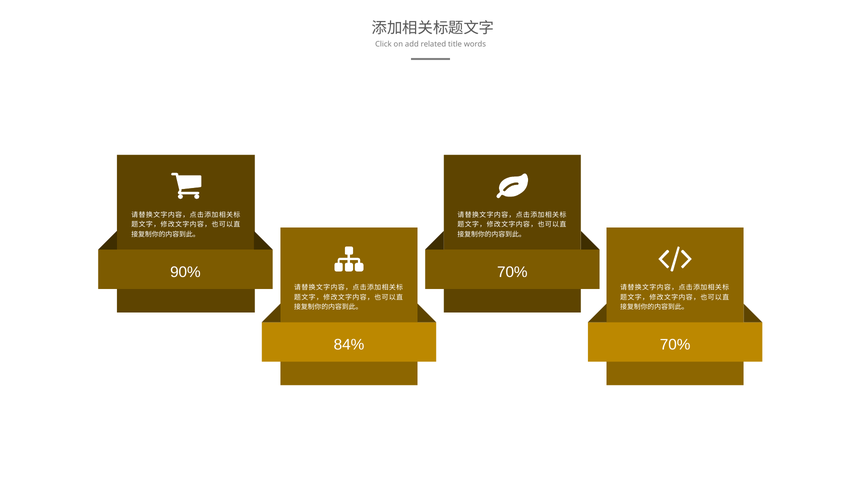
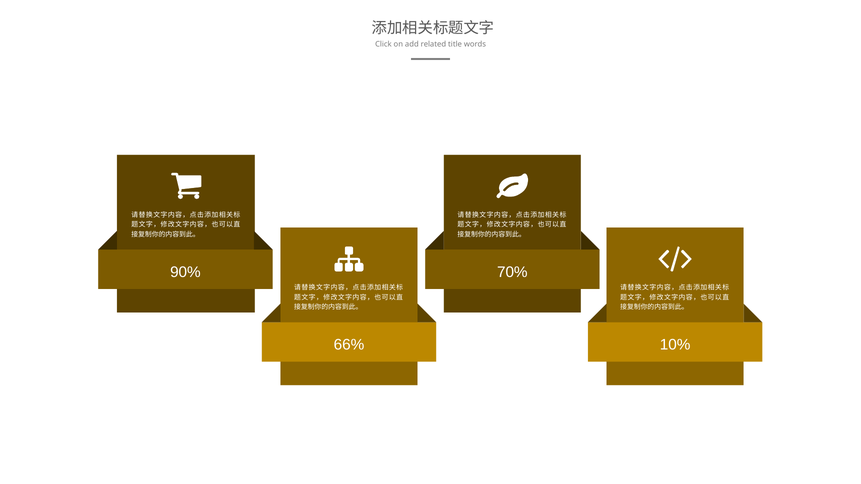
84%: 84% -> 66% (349, 345)
70%: 70% -> 10% (675, 345)
